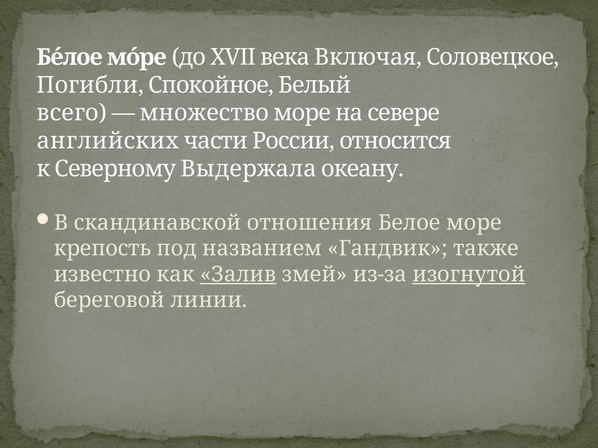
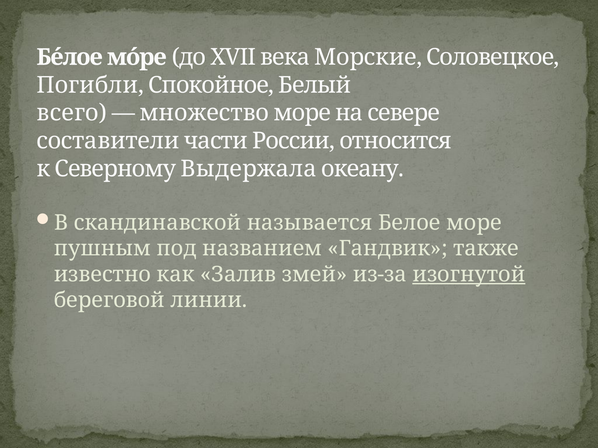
Включая: Включая -> Морские (368, 57)
английских: английских -> составители (108, 141)
отношения: отношения -> называется (310, 223)
крепость: крепость -> пушным (102, 249)
Залив underline: present -> none (238, 275)
